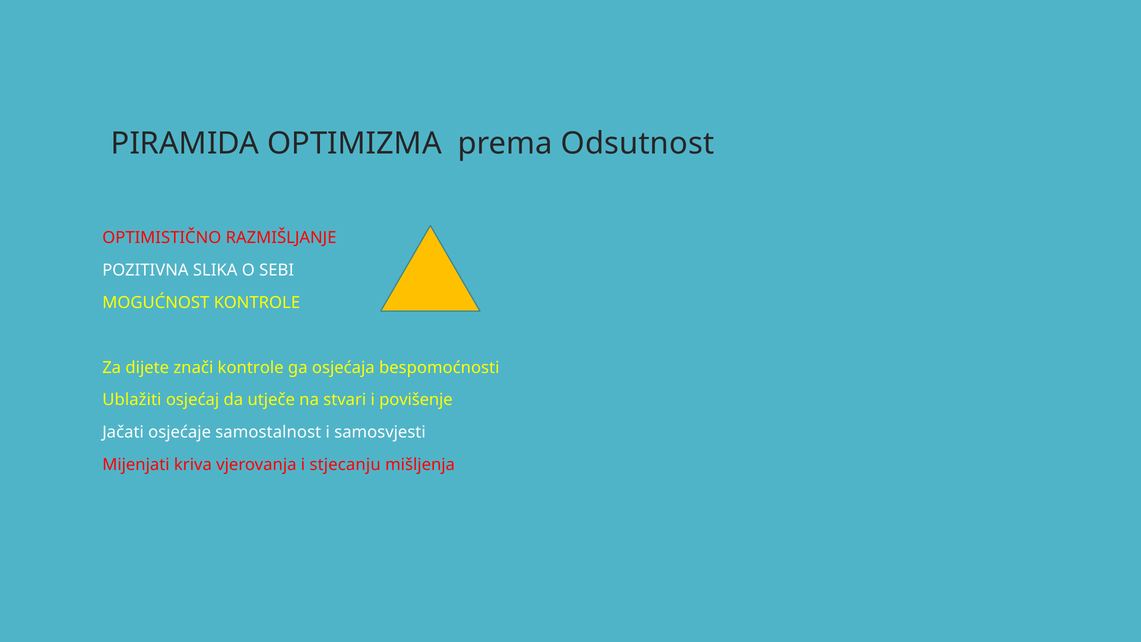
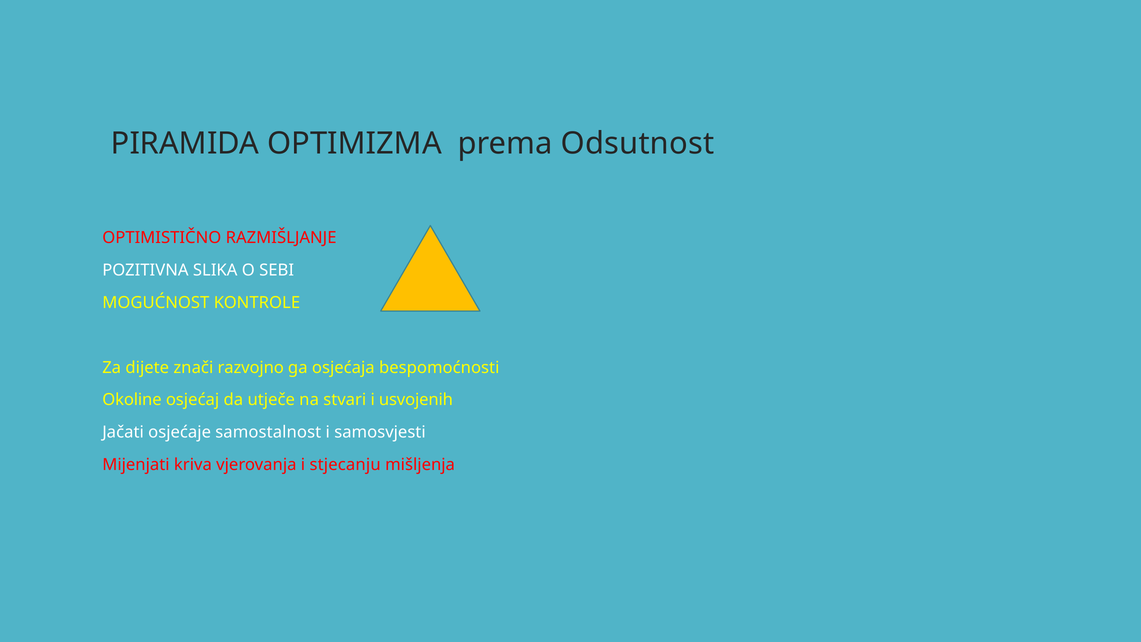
znači kontrole: kontrole -> razvojno (251, 367)
Ublažiti: Ublažiti -> Okoline (132, 400)
povišenje: povišenje -> usvojenih (416, 400)
